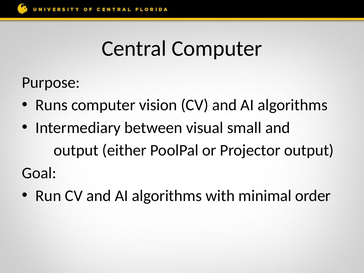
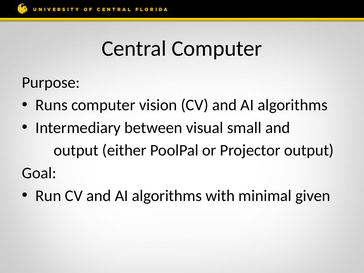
order: order -> given (313, 196)
